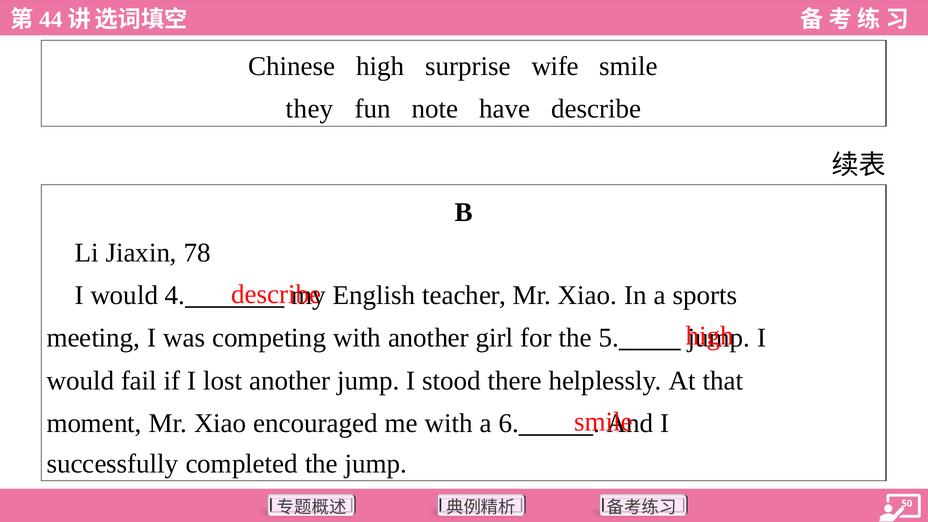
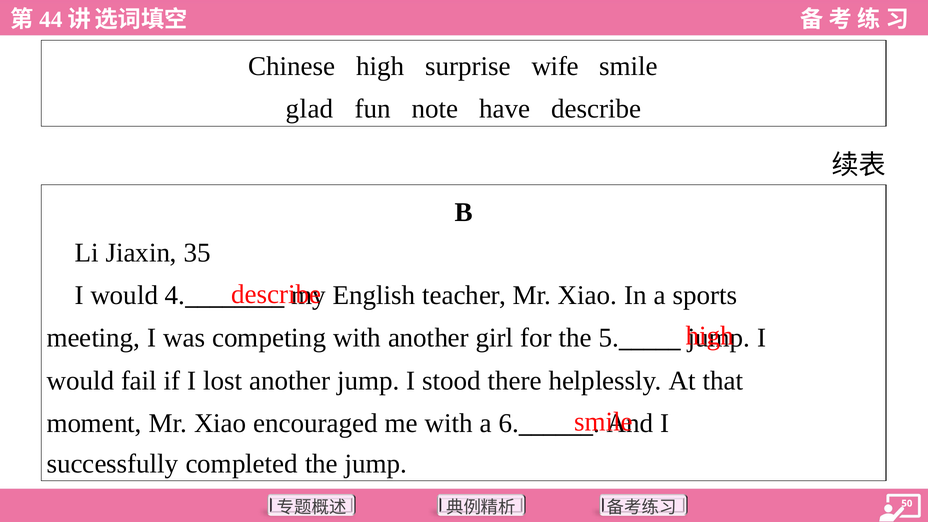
they: they -> glad (310, 109)
78: 78 -> 35 (197, 253)
